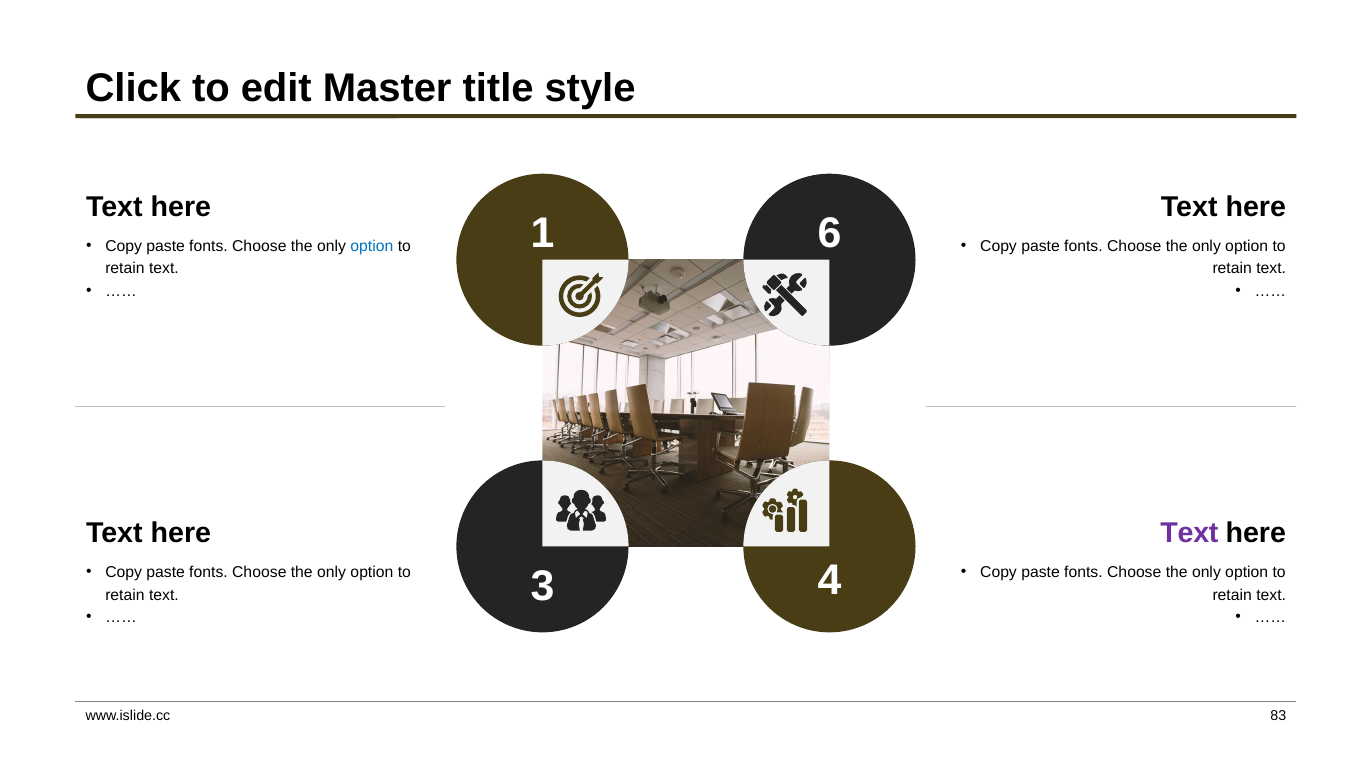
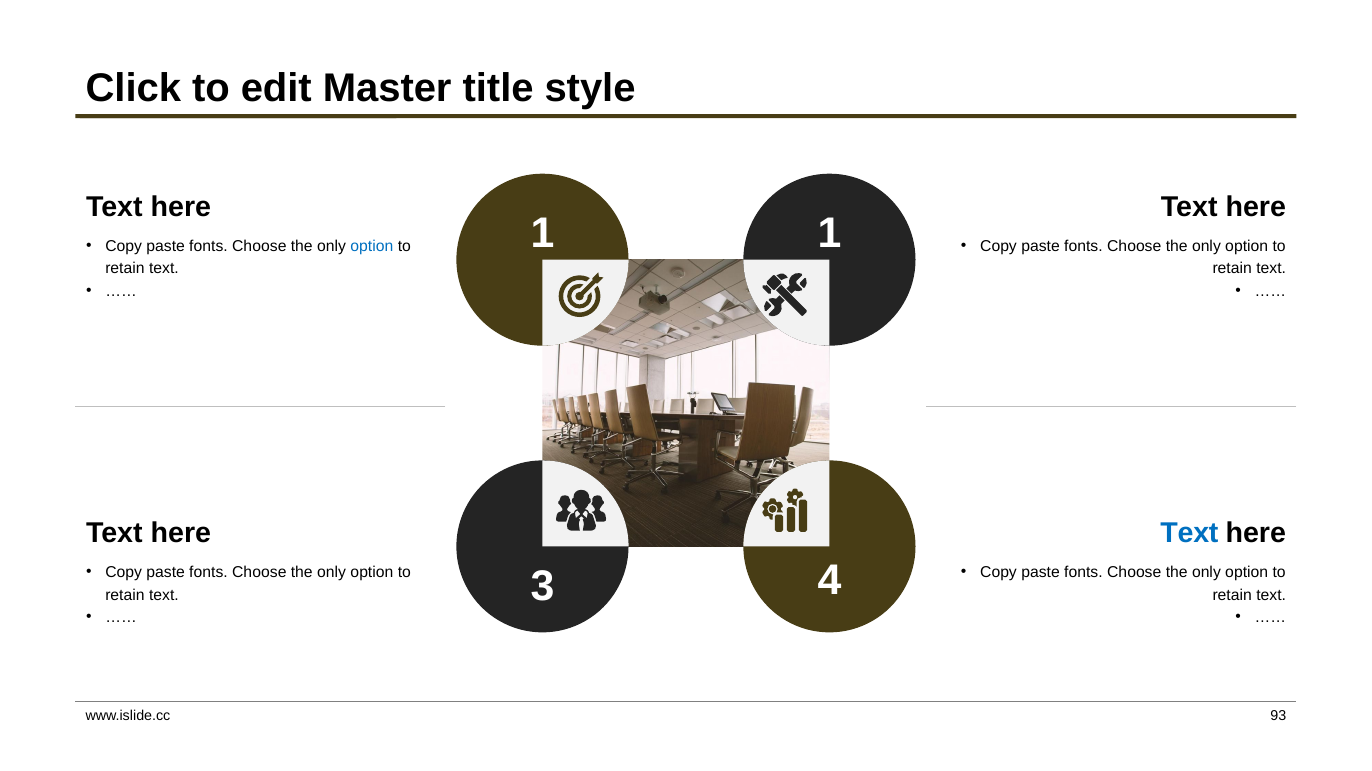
1 6: 6 -> 1 (829, 233)
Text colour: purple -> blue (1189, 534)
83: 83 -> 93 (1278, 716)
